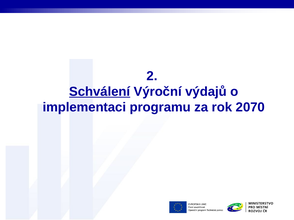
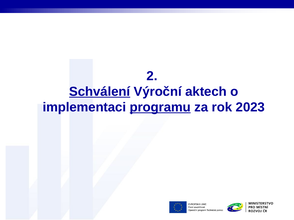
výdajů: výdajů -> aktech (206, 92)
programu underline: none -> present (160, 108)
2070: 2070 -> 2023 (250, 108)
